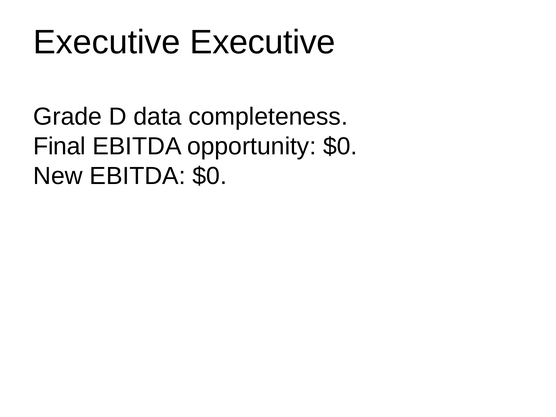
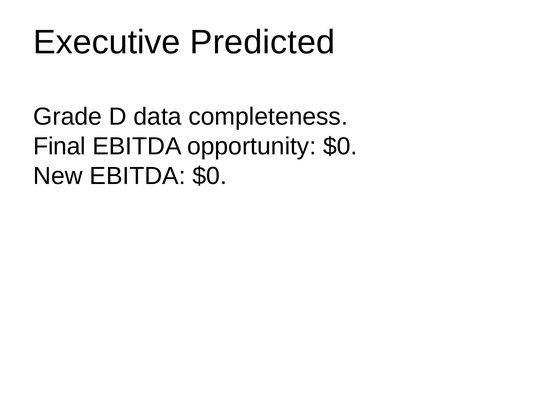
Executive Executive: Executive -> Predicted (262, 42)
